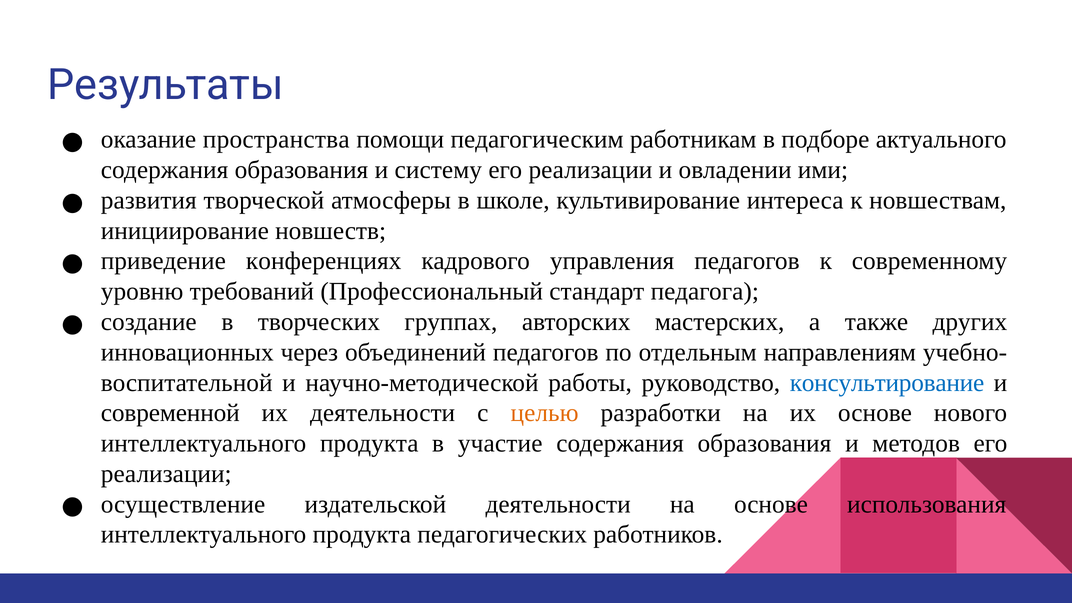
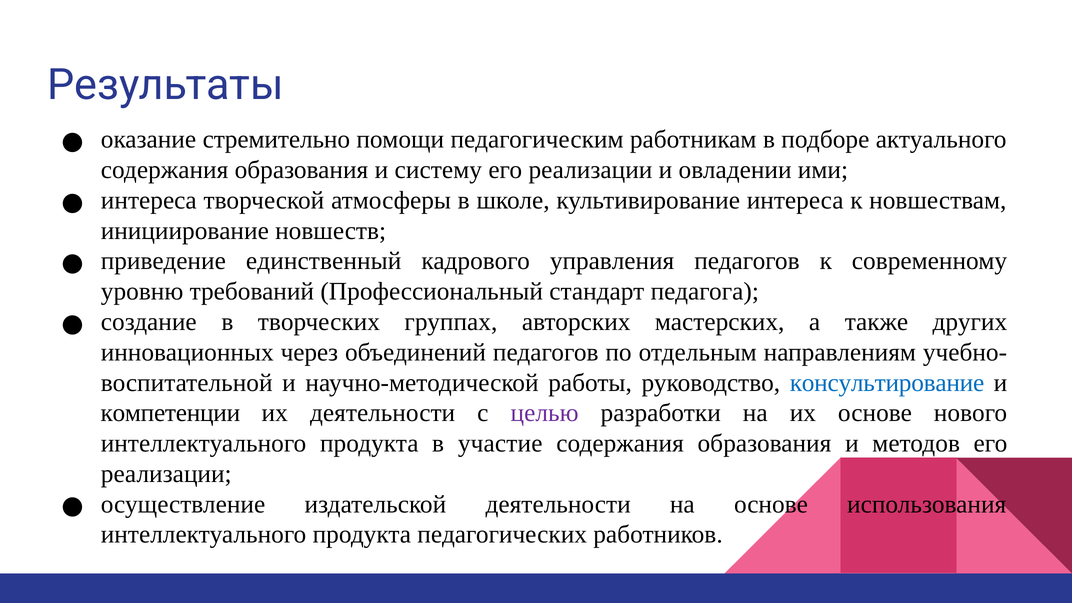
пространства: пространства -> стремительно (276, 140)
развития: развития -> интереса (149, 200)
конференциях: конференциях -> единственный (324, 261)
современной: современной -> компетенции (170, 413)
целью colour: orange -> purple (545, 413)
